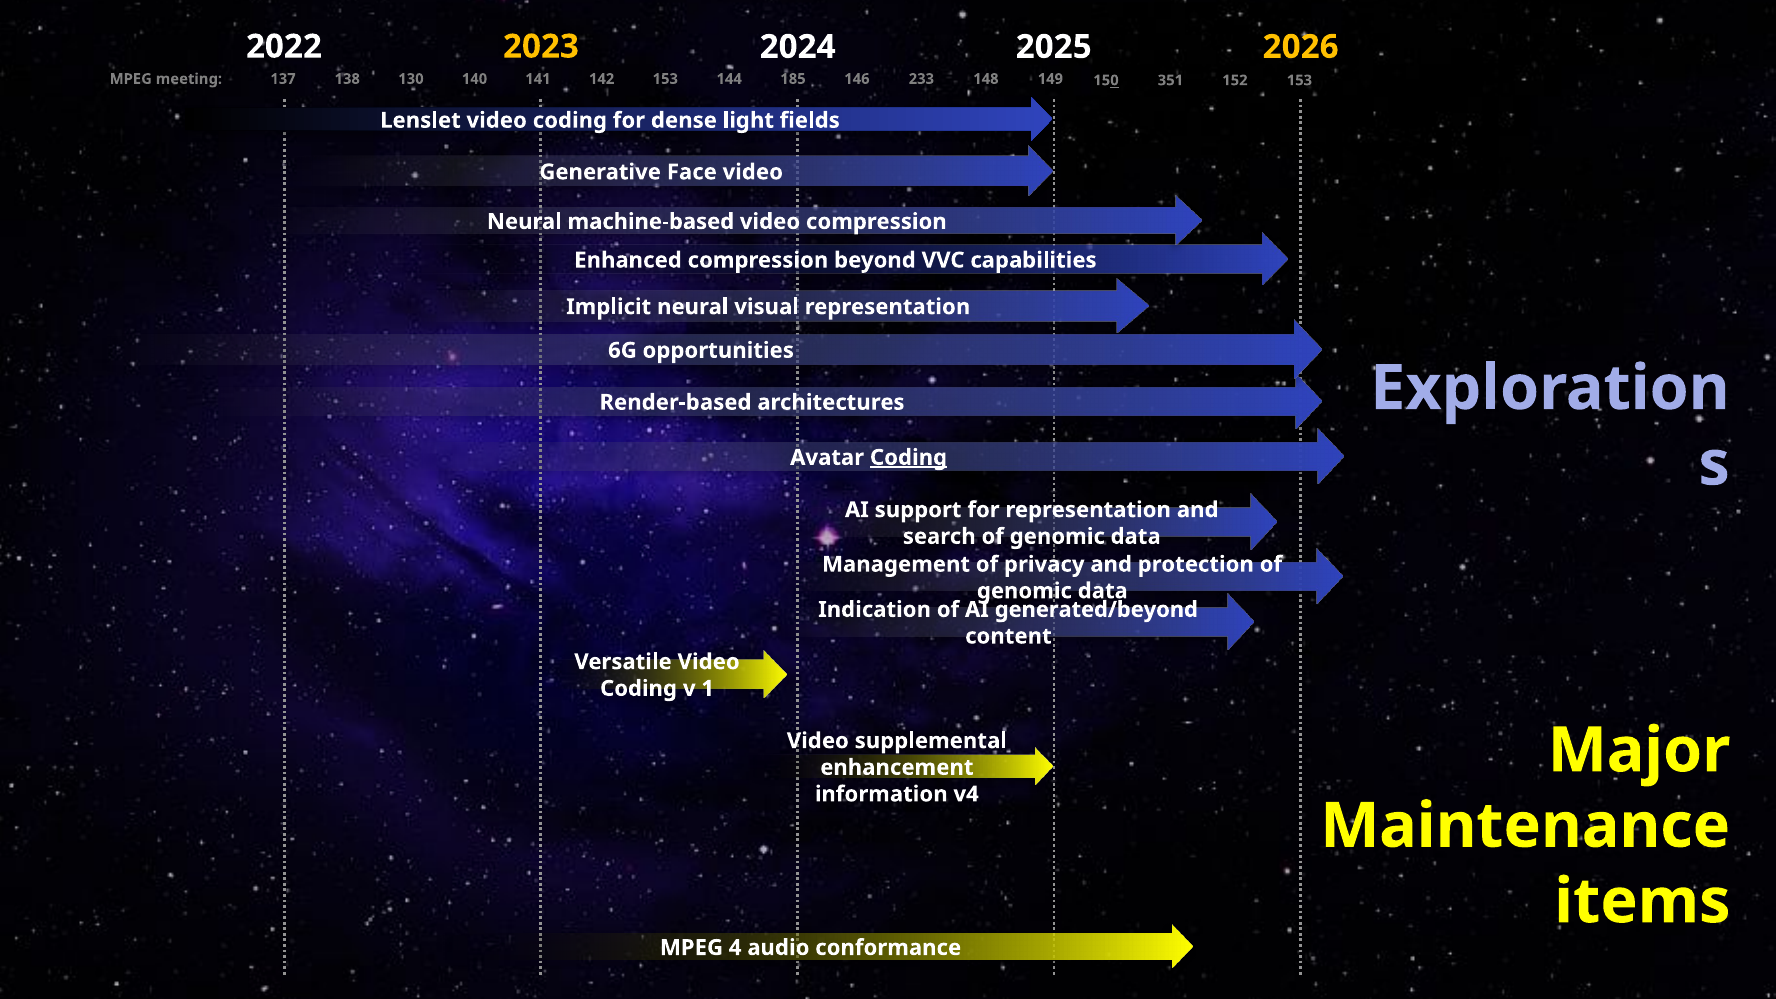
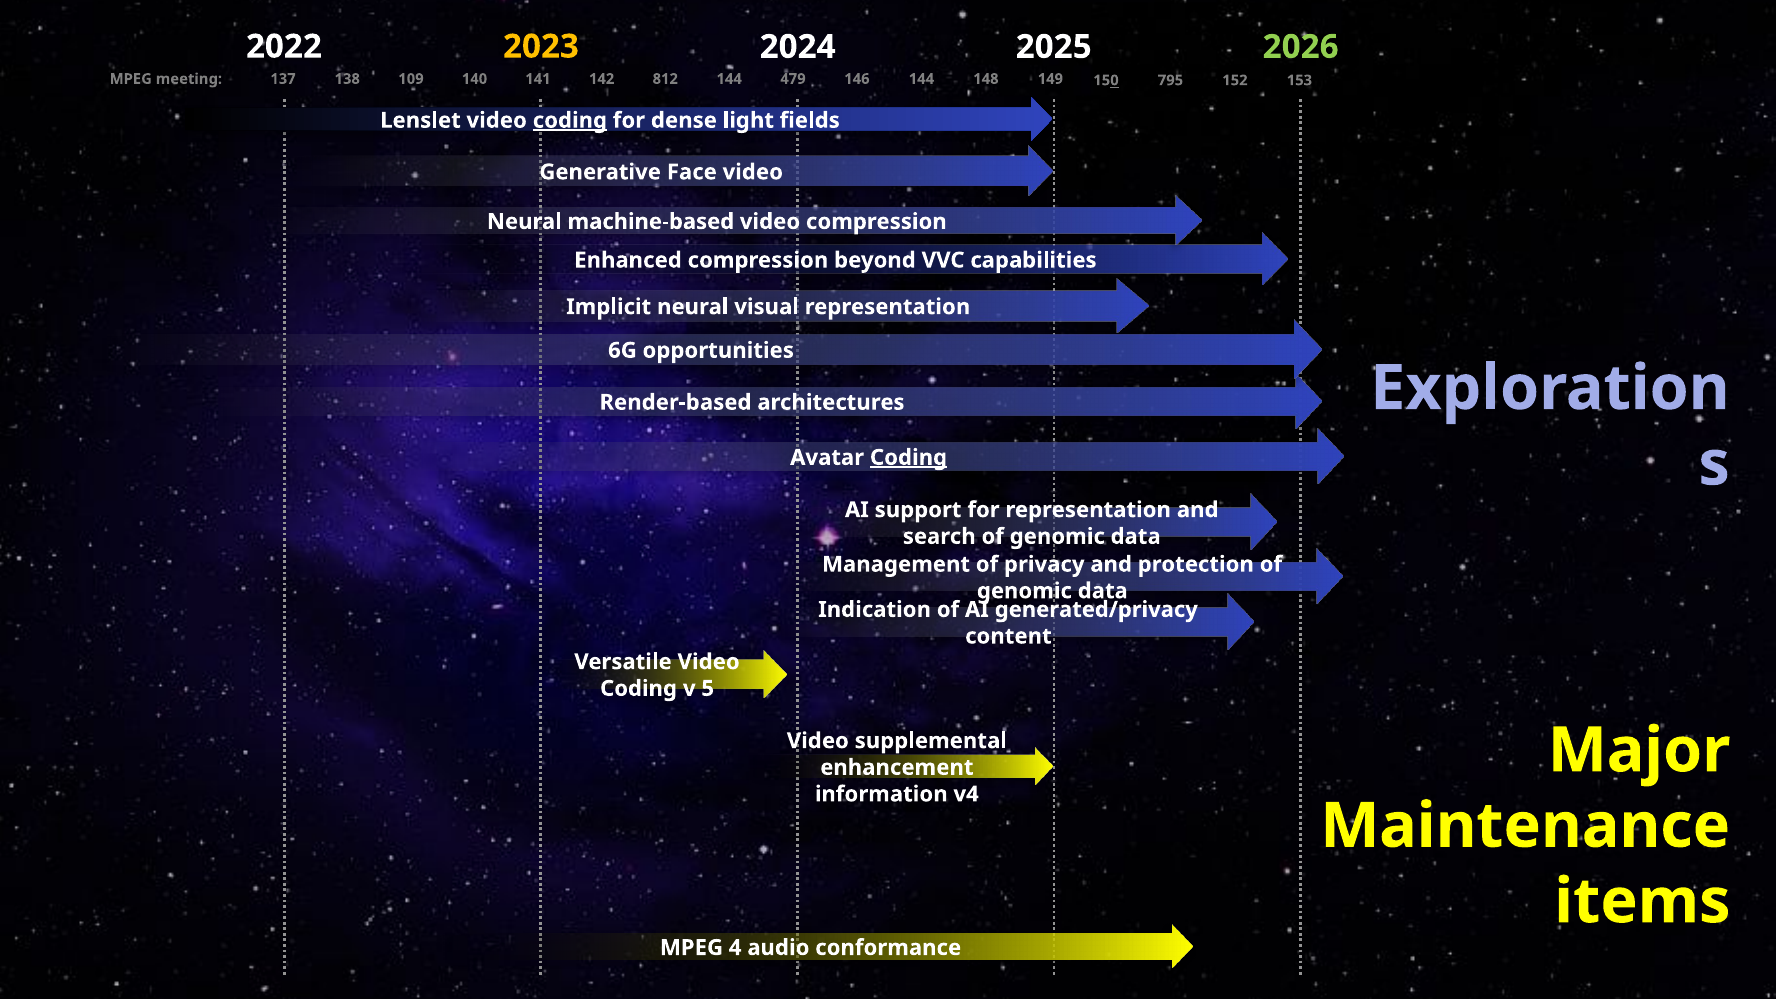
2026 colour: yellow -> light green (1301, 47)
130: 130 -> 109 (411, 79)
142 153: 153 -> 812 (665, 79)
185: 185 -> 479 (793, 79)
146 233: 233 -> 144 (921, 79)
351: 351 -> 795 (1170, 80)
coding underline: none -> present (570, 120)
generated/beyond: generated/beyond -> generated/privacy (1096, 610)
1: 1 -> 5 (708, 689)
